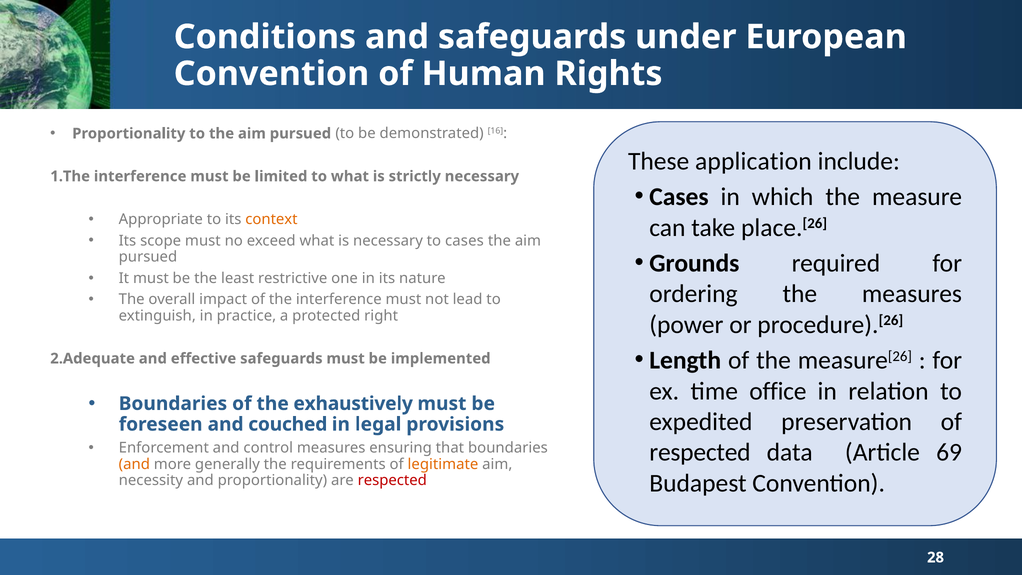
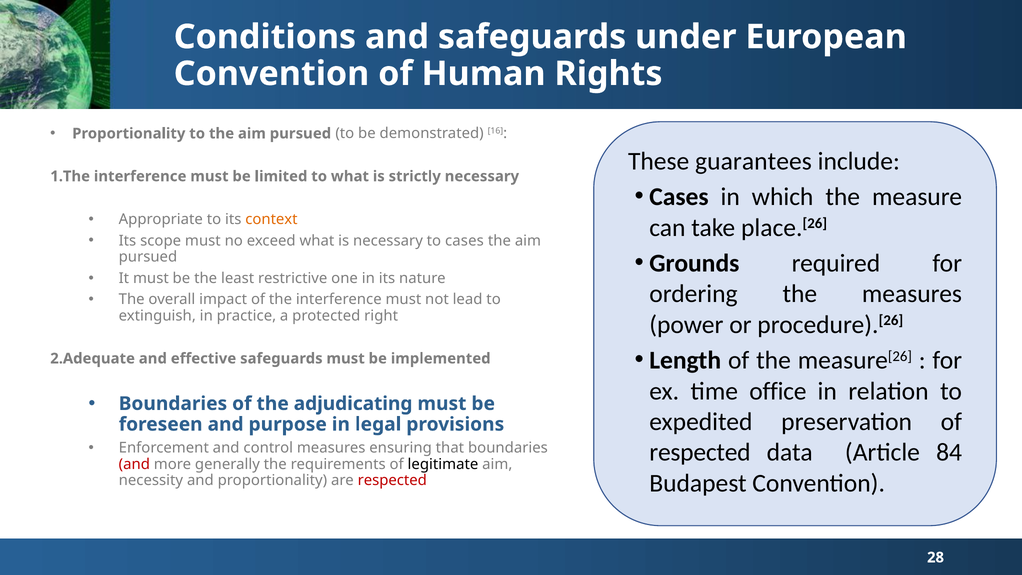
application: application -> guarantees (753, 161)
exhaustively: exhaustively -> adjudicating (353, 404)
couched: couched -> purpose (288, 424)
69: 69 -> 84 (949, 452)
and colour: orange -> red (134, 464)
legitimate colour: orange -> black (443, 464)
